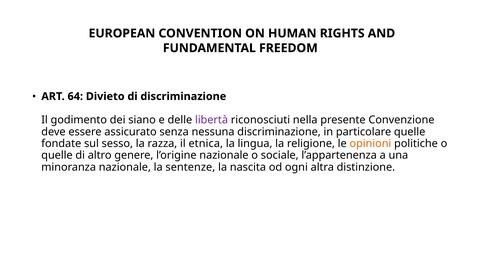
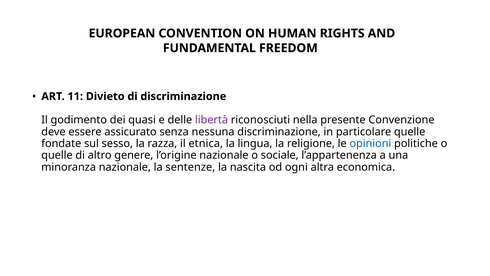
64: 64 -> 11 (75, 96)
siano: siano -> quasi (142, 120)
opinioni colour: orange -> blue (370, 143)
distinzione: distinzione -> economica (366, 167)
